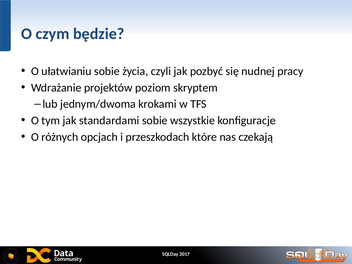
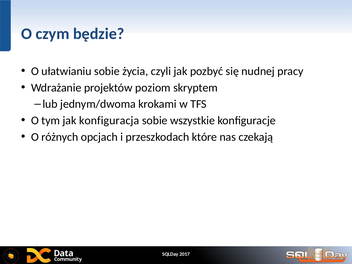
standardami: standardami -> konfiguracja (109, 120)
